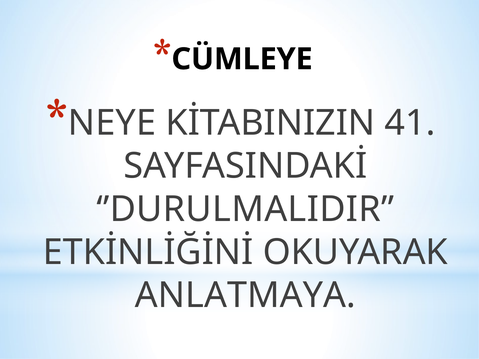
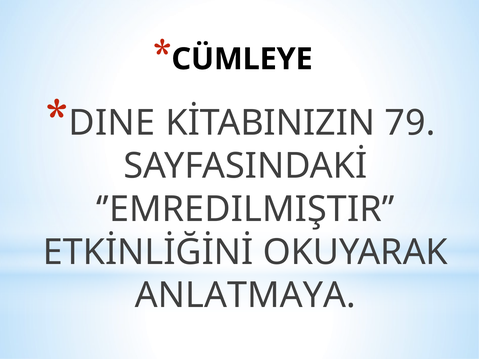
NEYE: NEYE -> DINE (112, 123)
41: 41 -> 79 (410, 123)
’DURULMALIDIR: ’DURULMALIDIR -> ’EMREDILMIŞTIR (245, 209)
